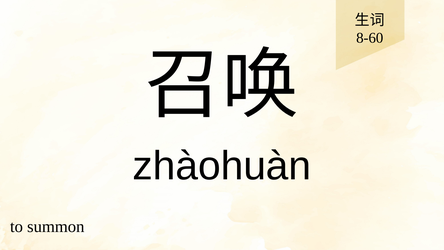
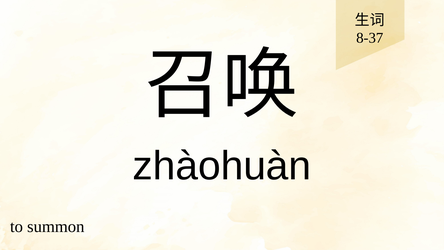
8-60: 8-60 -> 8-37 (370, 38)
